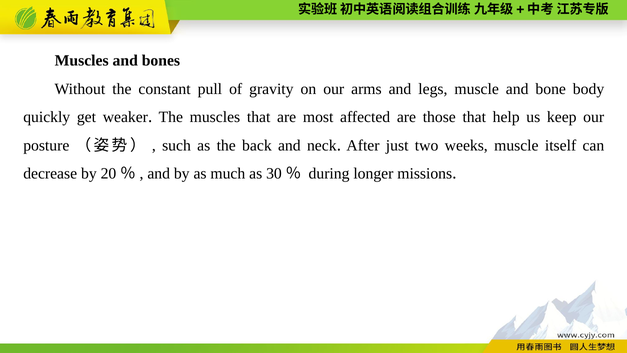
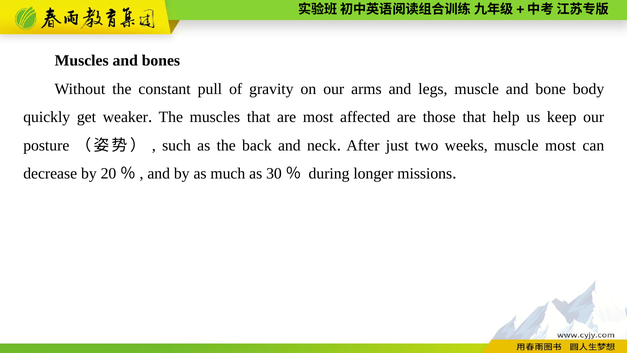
muscle itself: itself -> most (560, 145)
